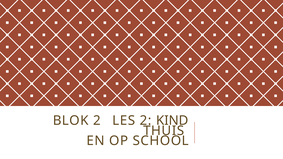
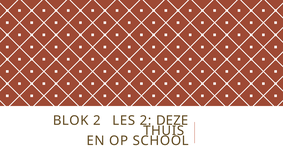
KIND: KIND -> DEZE (172, 121)
